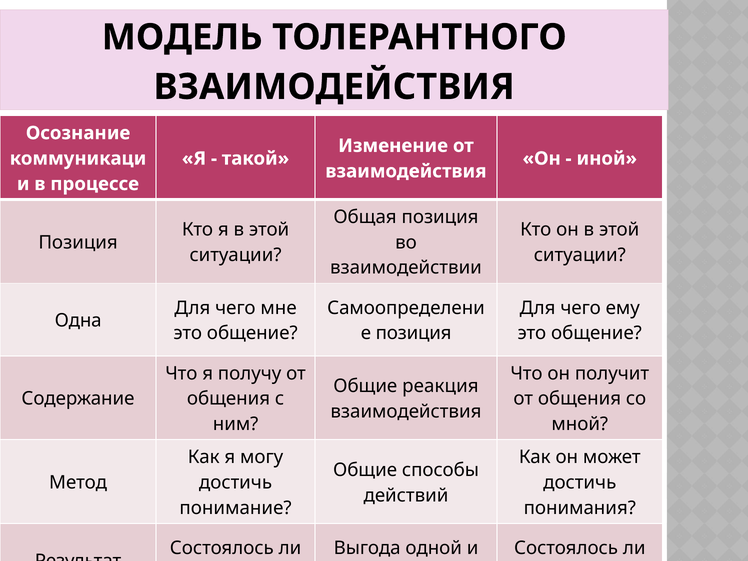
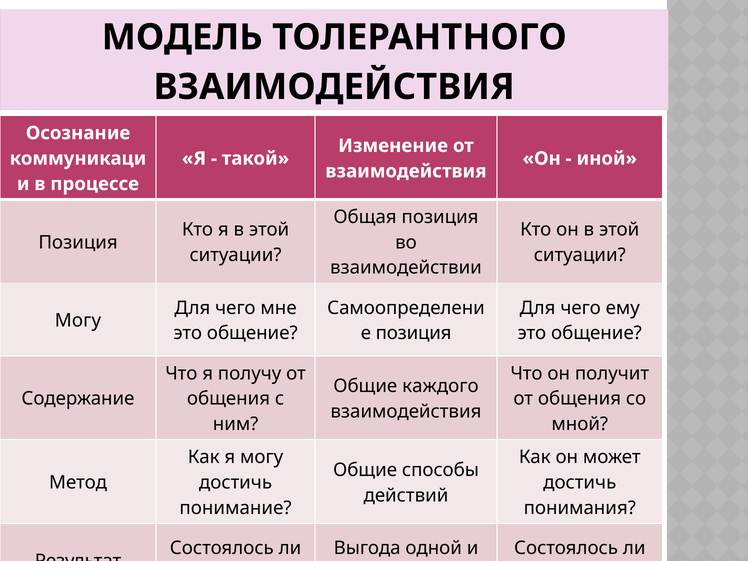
Одна: Одна -> Могу (78, 321)
реакция: реакция -> каждого (440, 386)
